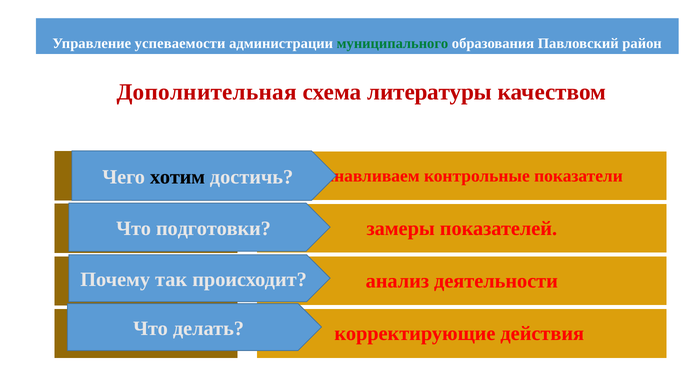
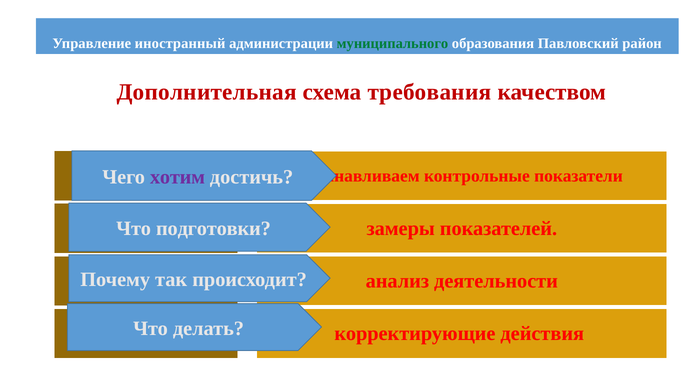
успеваемости: успеваемости -> иностранный (180, 43)
литературы: литературы -> требования (429, 92)
хотим colour: black -> purple (178, 177)
